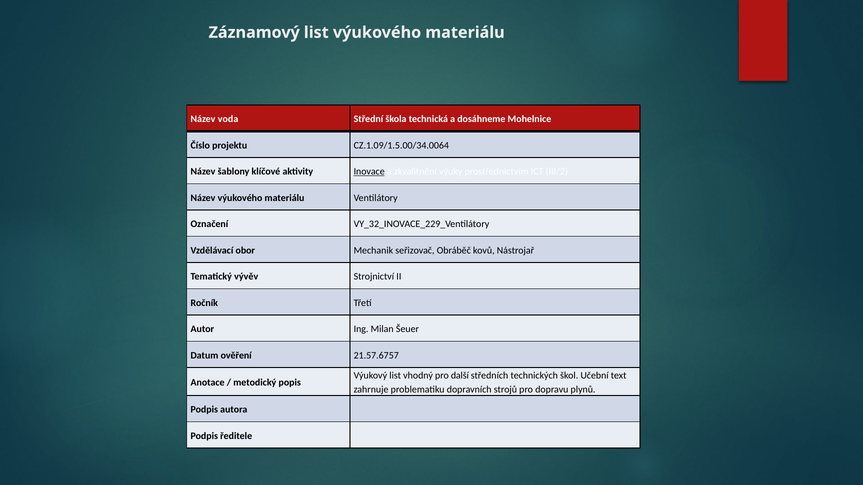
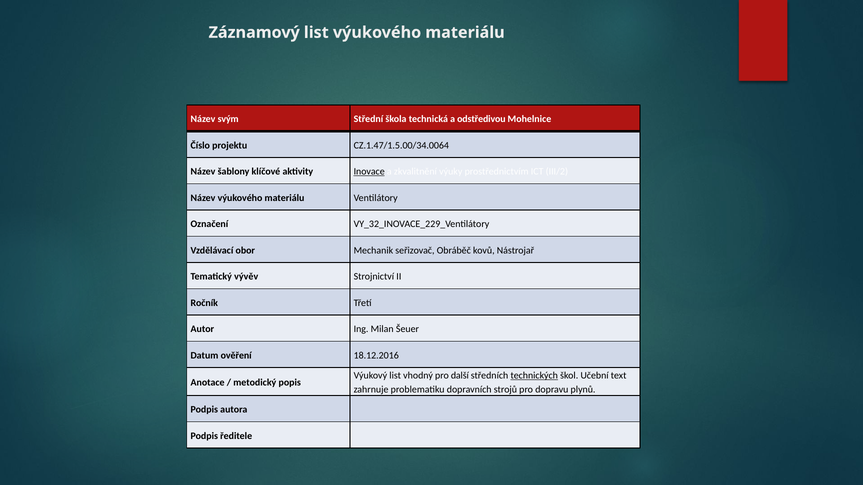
voda: voda -> svým (228, 119)
dosáhneme: dosáhneme -> odstředivou (481, 119)
CZ.1.09/1.5.00/34.0064: CZ.1.09/1.5.00/34.0064 -> CZ.1.47/1.5.00/34.0064 (401, 146)
21.57.6757: 21.57.6757 -> 18.12.2016 (376, 356)
technických underline: none -> present (534, 376)
